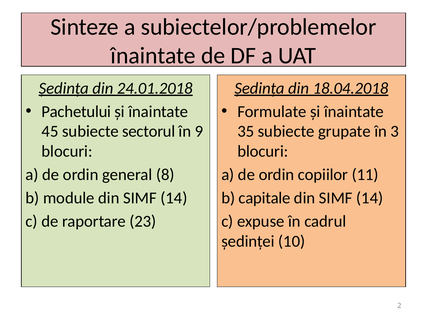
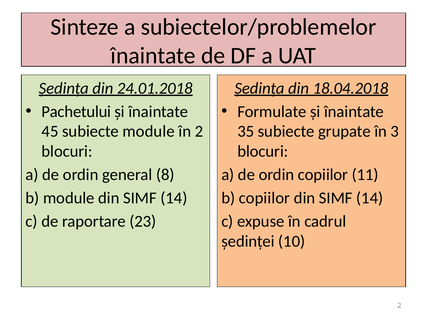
subiecte sectorul: sectorul -> module (149, 131)
în 9: 9 -> 2 (199, 131)
b capitale: capitale -> copiilor (264, 198)
